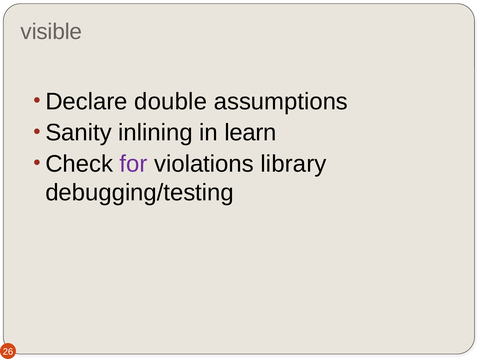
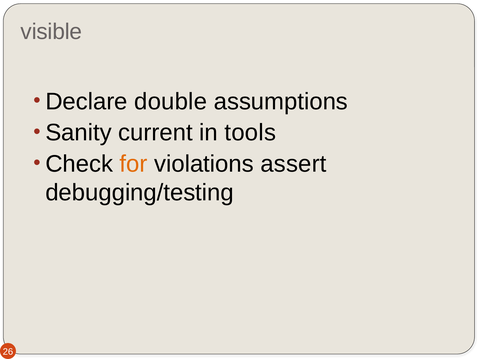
inlining: inlining -> current (155, 132)
learn: learn -> tools (250, 132)
for colour: purple -> orange (134, 164)
library: library -> assert (293, 164)
